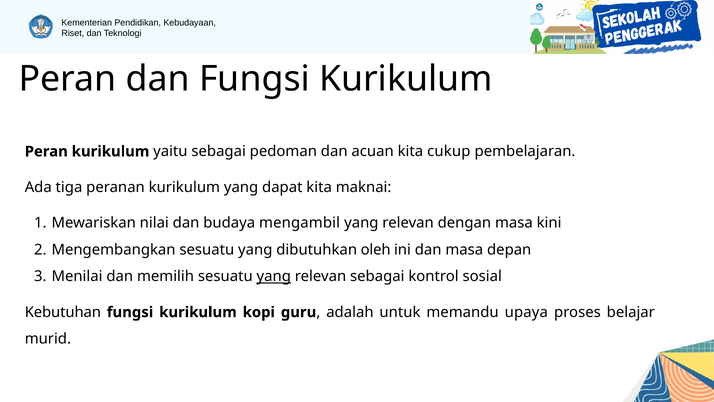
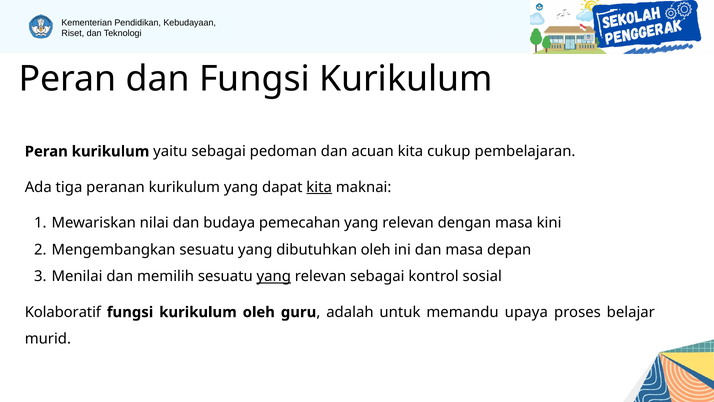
kita underline: none -> present (319, 187)
mengambil: mengambil -> pemecahan (300, 223)
Kebutuhan: Kebutuhan -> Kolaboratif (63, 312)
kurikulum kopi: kopi -> oleh (259, 312)
